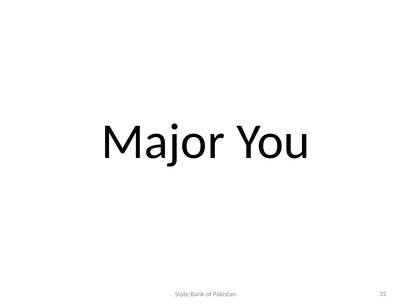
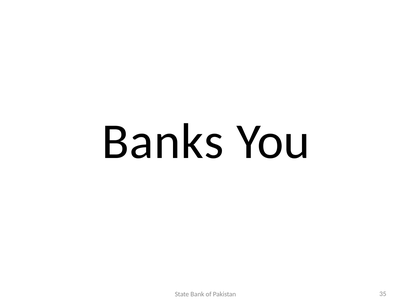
Major: Major -> Banks (163, 142)
